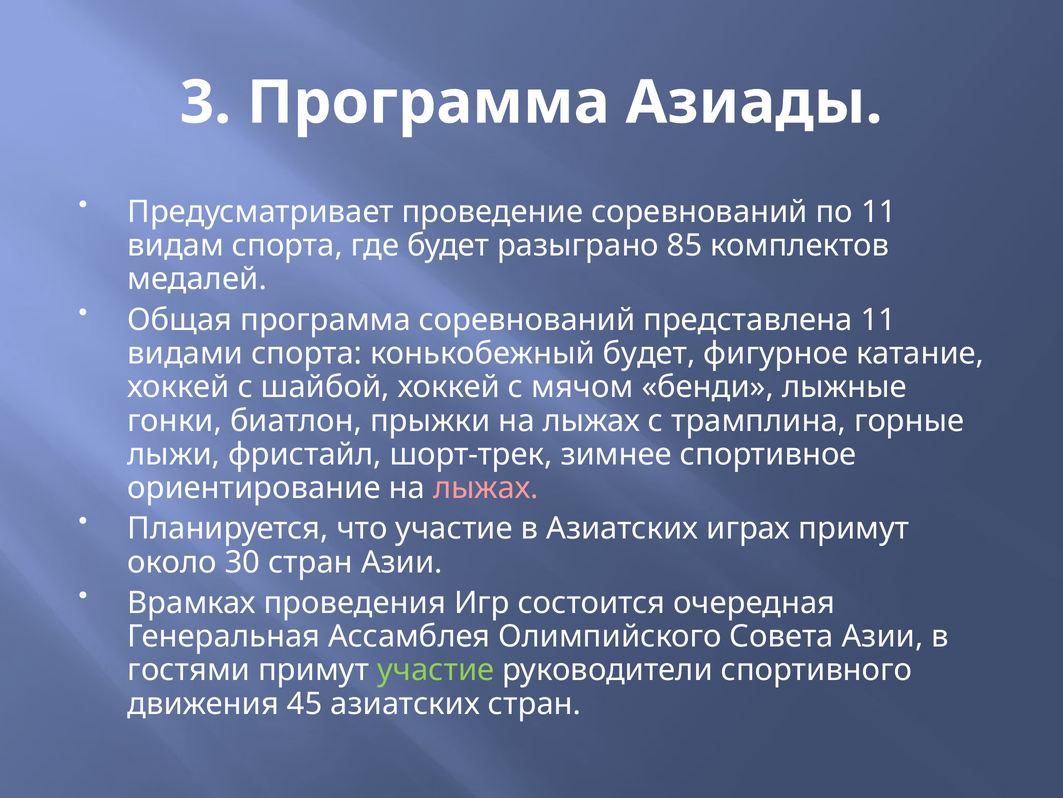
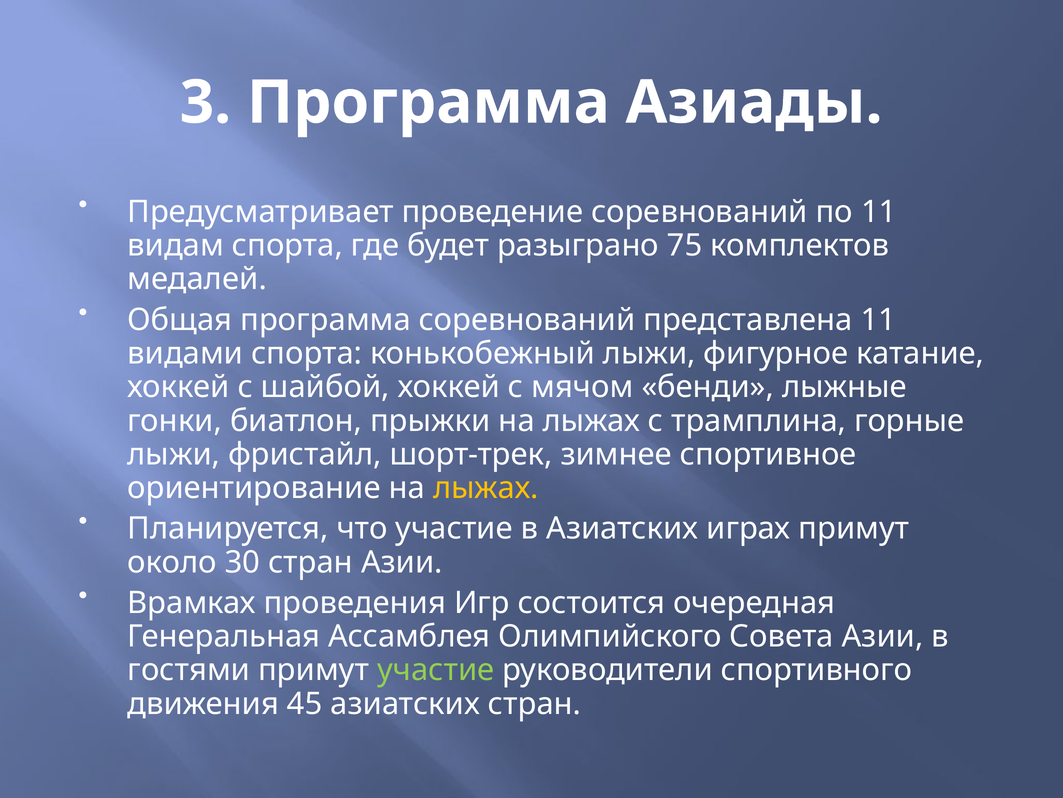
85: 85 -> 75 (685, 246)
конькобежный будет: будет -> лыжи (649, 353)
лыжах colour: pink -> yellow (486, 487)
